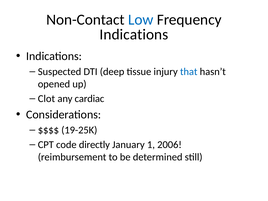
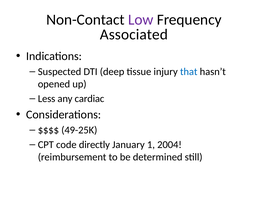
Low colour: blue -> purple (141, 20)
Indications: Indications -> Associated (134, 34)
Clot: Clot -> Less (47, 99)
19-25K: 19-25K -> 49-25K (79, 130)
2006: 2006 -> 2004 (170, 145)
